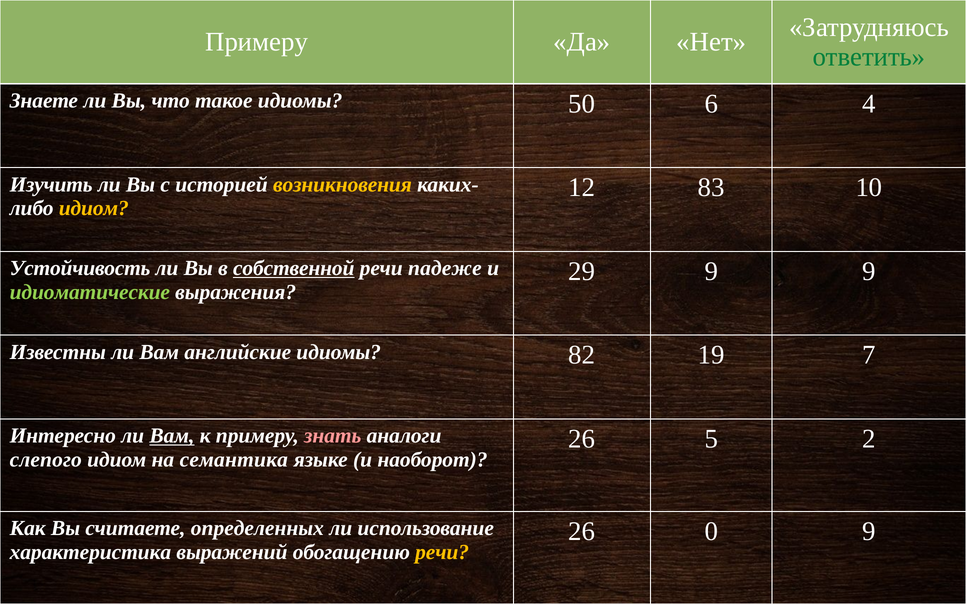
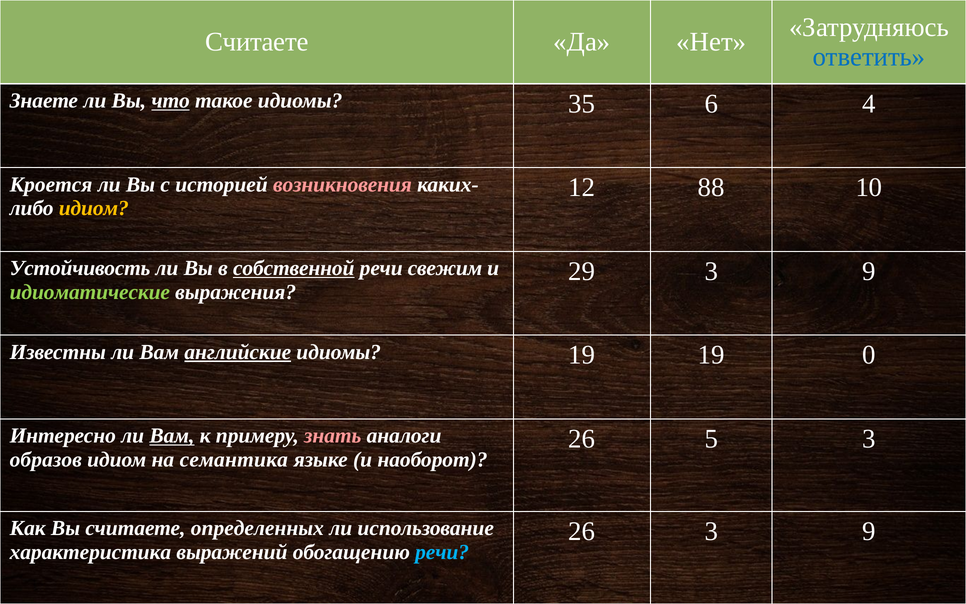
Примеру: Примеру -> Считаете (257, 42)
ответить colour: green -> blue (869, 57)
что underline: none -> present (171, 101)
50: 50 -> 35 (582, 104)
Изучить: Изучить -> Кроется (51, 184)
возникновения colour: yellow -> pink (342, 184)
83: 83 -> 88 (711, 187)
падеже: падеже -> свежим (445, 268)
29 9: 9 -> 3 (711, 271)
английские underline: none -> present (238, 352)
идиомы 82: 82 -> 19 (582, 355)
7: 7 -> 0 (869, 355)
5 2: 2 -> 3 (869, 439)
слепого: слепого -> образов (46, 459)
26 0: 0 -> 3 (711, 531)
речи colour: yellow -> light blue (442, 552)
